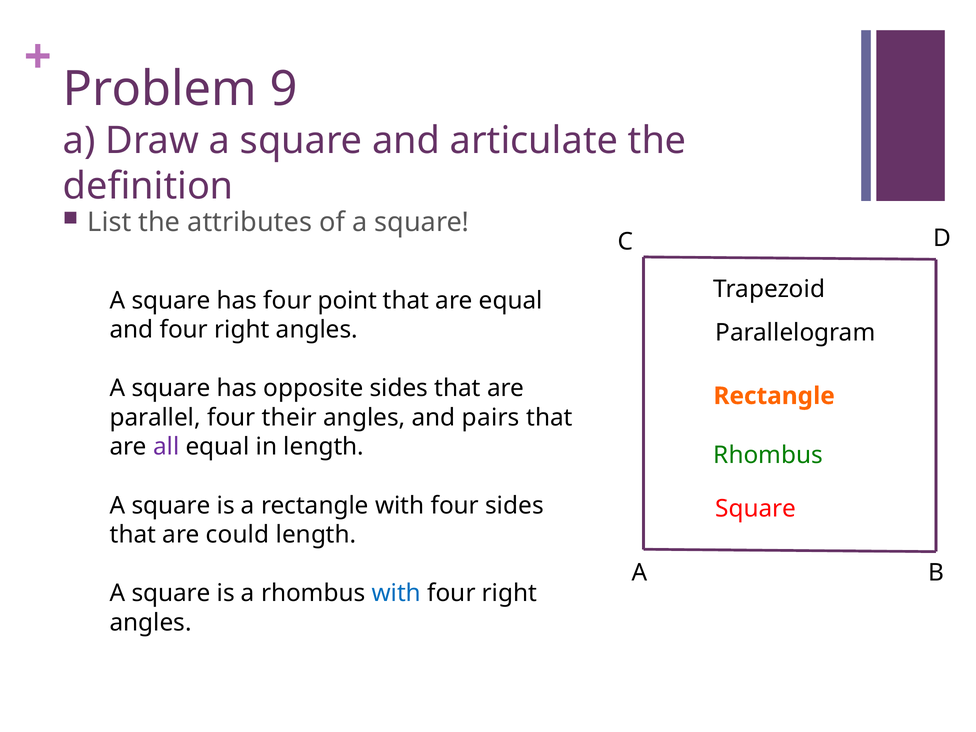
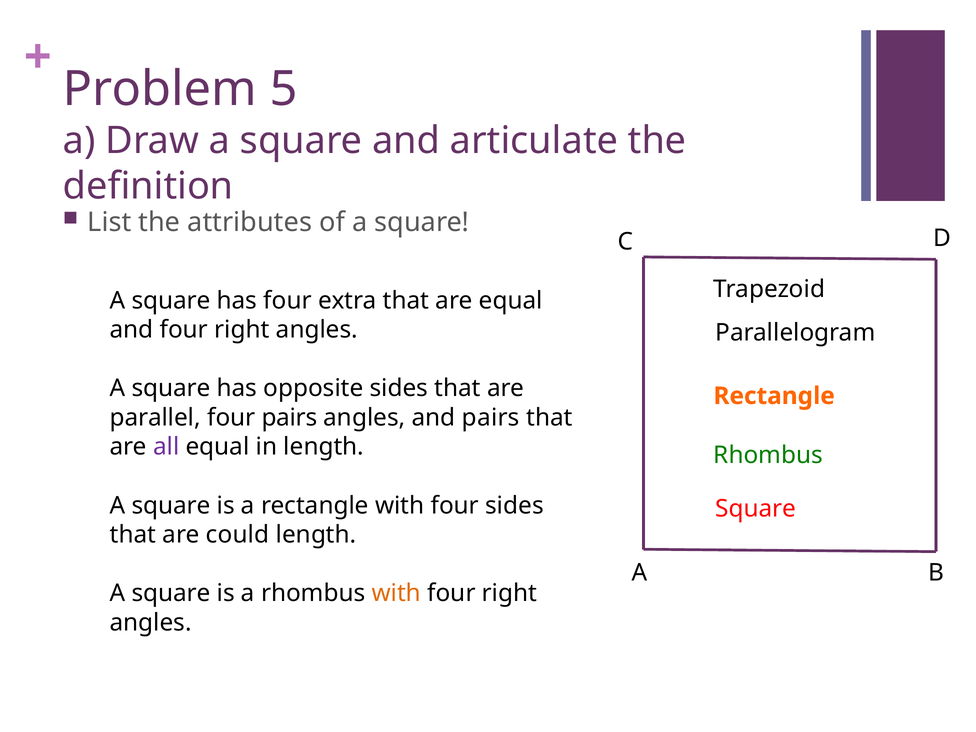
9: 9 -> 5 (283, 89)
point: point -> extra (347, 301)
four their: their -> pairs (289, 418)
with colour: blue -> orange (396, 593)
